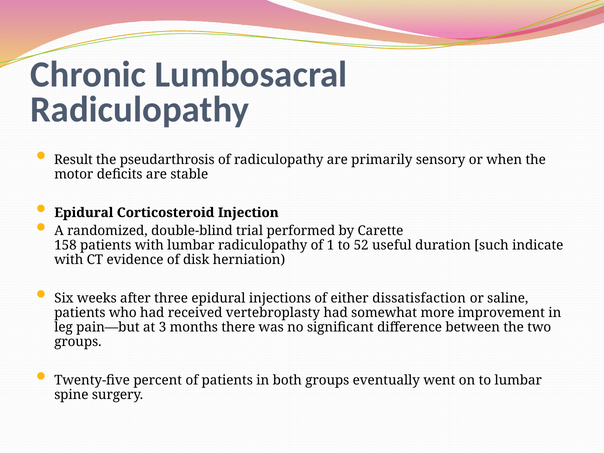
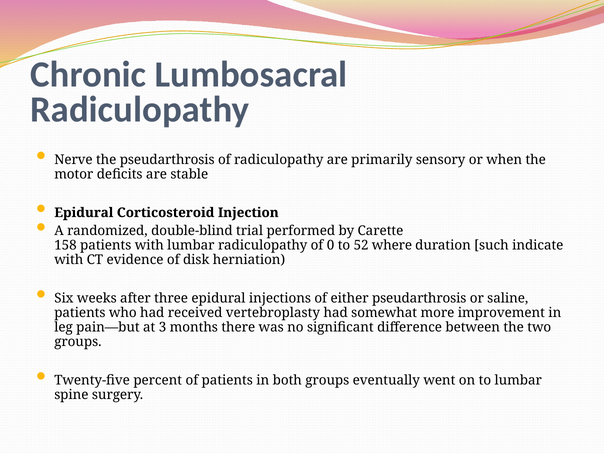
Result: Result -> Nerve (73, 160)
1: 1 -> 0 (331, 246)
useful: useful -> where (392, 246)
either dissatisfaction: dissatisfaction -> pseudarthrosis (419, 298)
